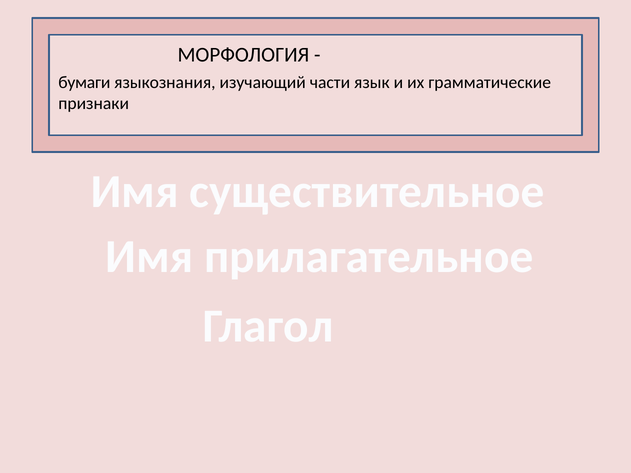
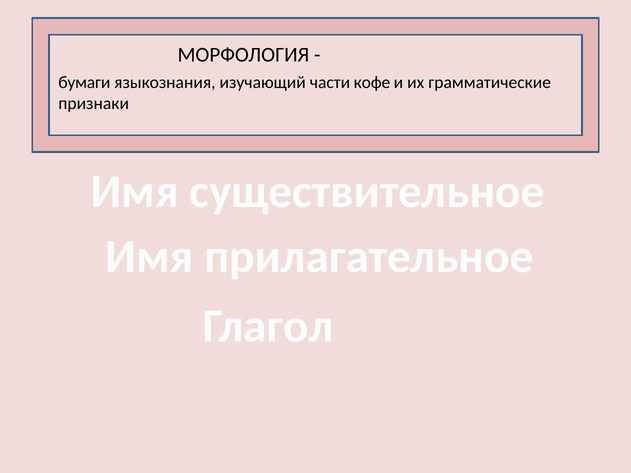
язык: язык -> кофе (372, 83)
